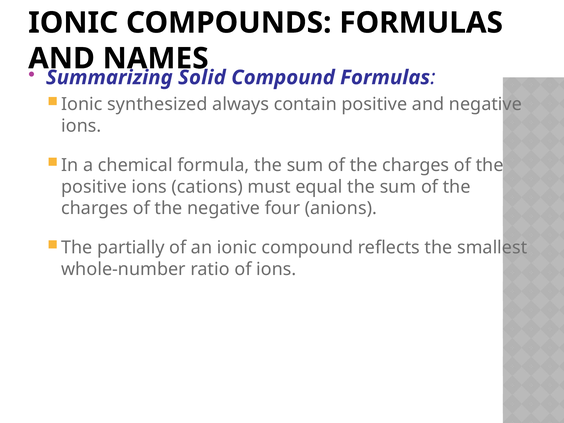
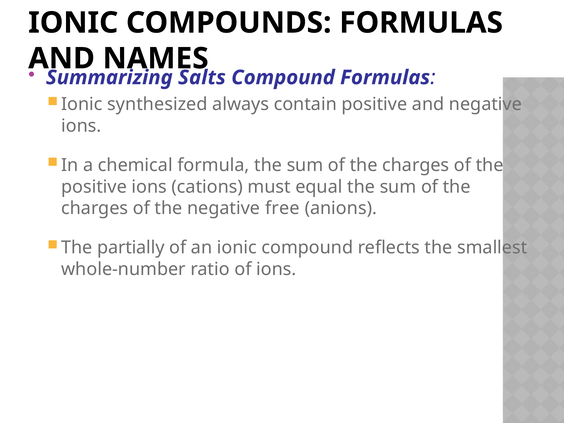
Solid: Solid -> Salts (202, 78)
four: four -> free (282, 208)
